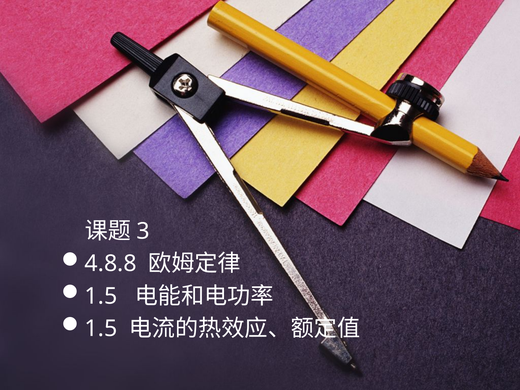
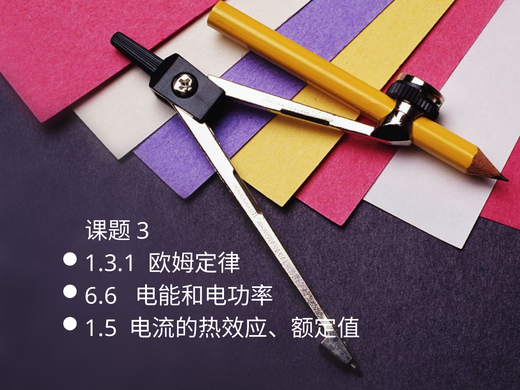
4.8.8: 4.8.8 -> 1.3.1 (111, 264)
1.5: 1.5 -> 6.6 (101, 296)
